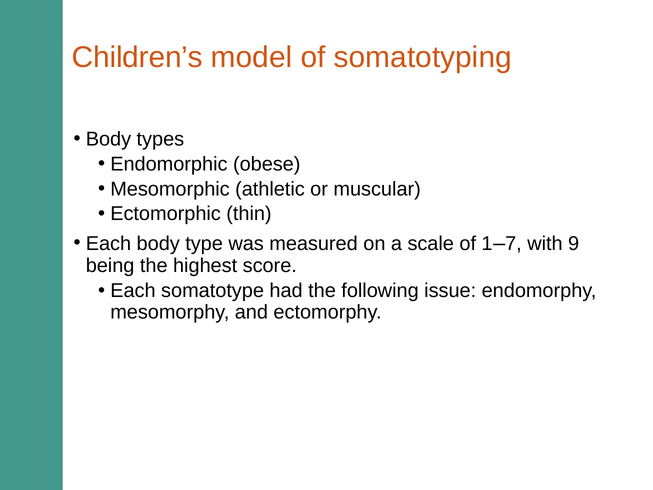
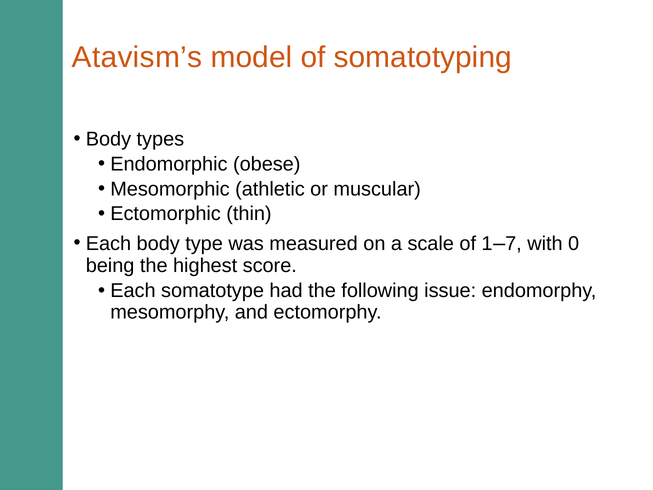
Children’s: Children’s -> Atavism’s (137, 58)
9: 9 -> 0 (574, 244)
